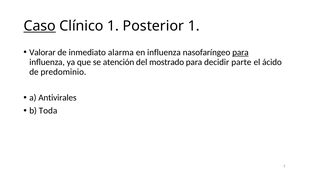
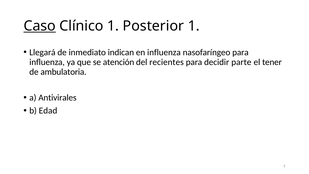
Valorar: Valorar -> Llegará (42, 52)
alarma: alarma -> indican (121, 52)
para underline: present -> none (240, 52)
mostrado: mostrado -> recientes (167, 62)
ácido: ácido -> tener (272, 62)
predominio: predominio -> ambulatoria (63, 72)
Toda: Toda -> Edad (48, 111)
